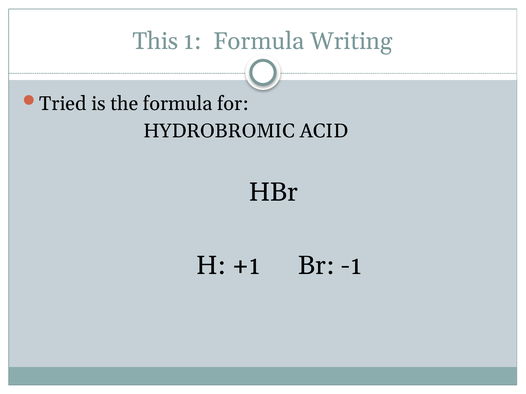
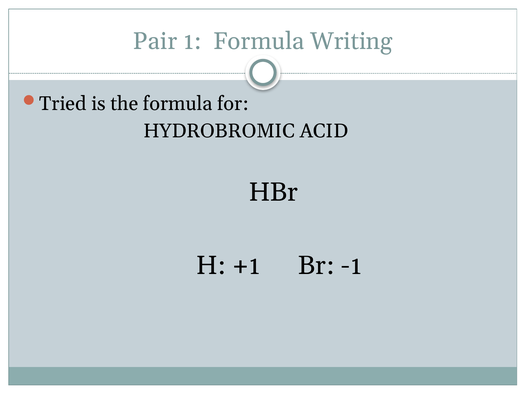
This: This -> Pair (155, 41)
